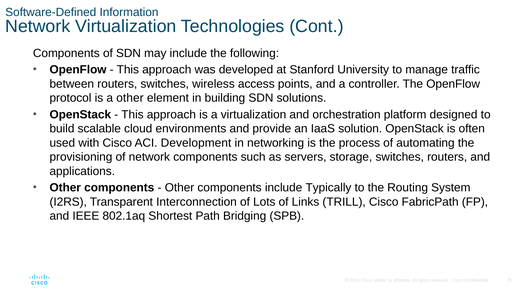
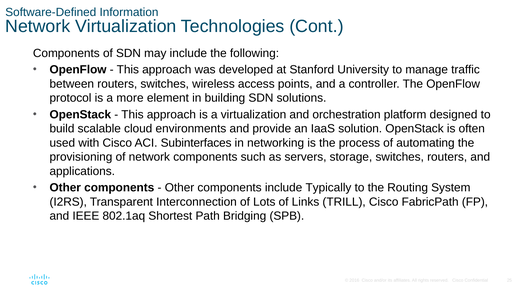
a other: other -> more (130, 98)
Development: Development -> Subinterfaces (196, 143)
